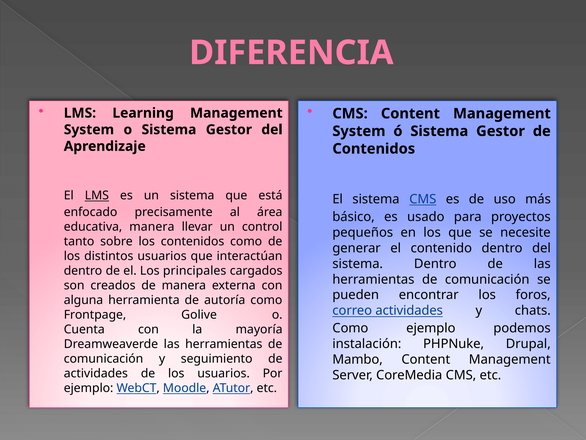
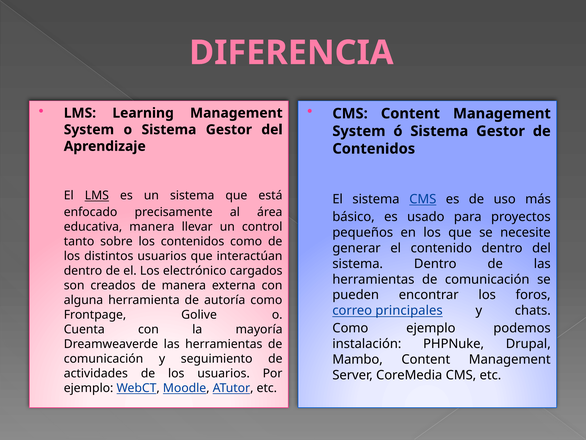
principales: principales -> electrónico (195, 270)
correo actividades: actividades -> principales (409, 310)
